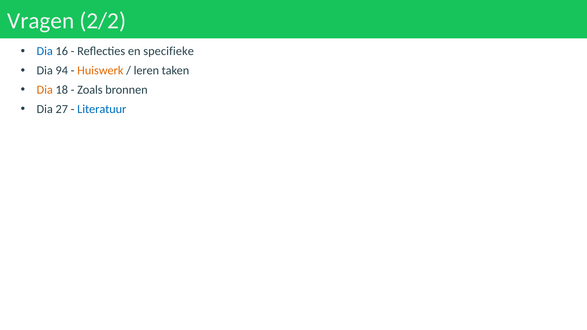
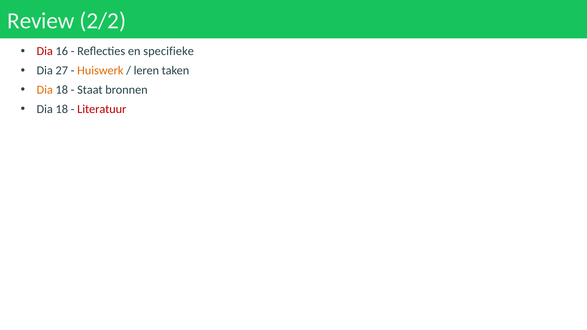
Vragen: Vragen -> Review (41, 21)
Dia colour: blue -> red (45, 51)
94: 94 -> 27 (62, 71)
Zoals: Zoals -> Staat (90, 90)
27: 27 -> 18 (62, 109)
Literatuur colour: blue -> red (102, 109)
